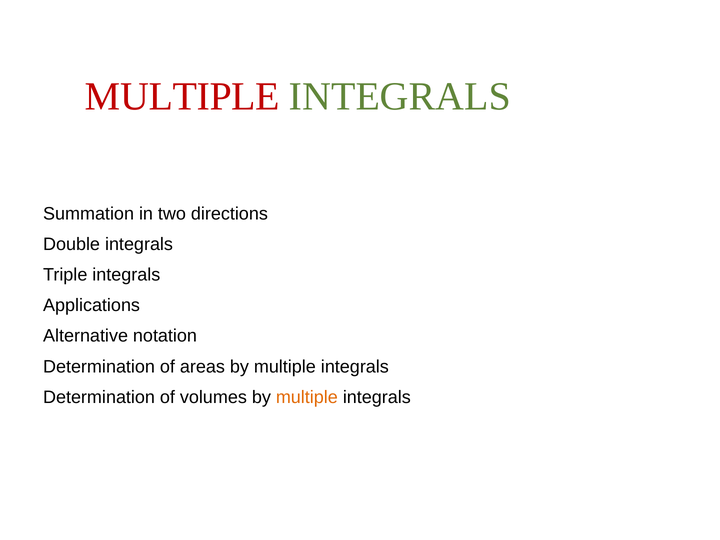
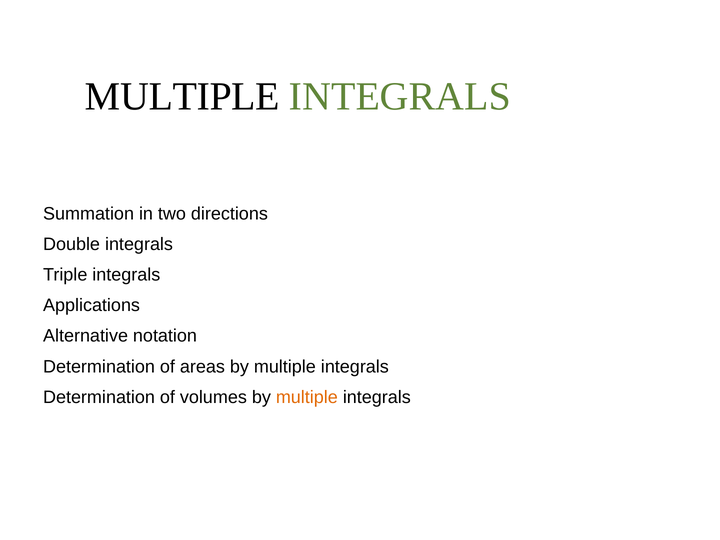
MULTIPLE colour: red -> black (182, 96)
